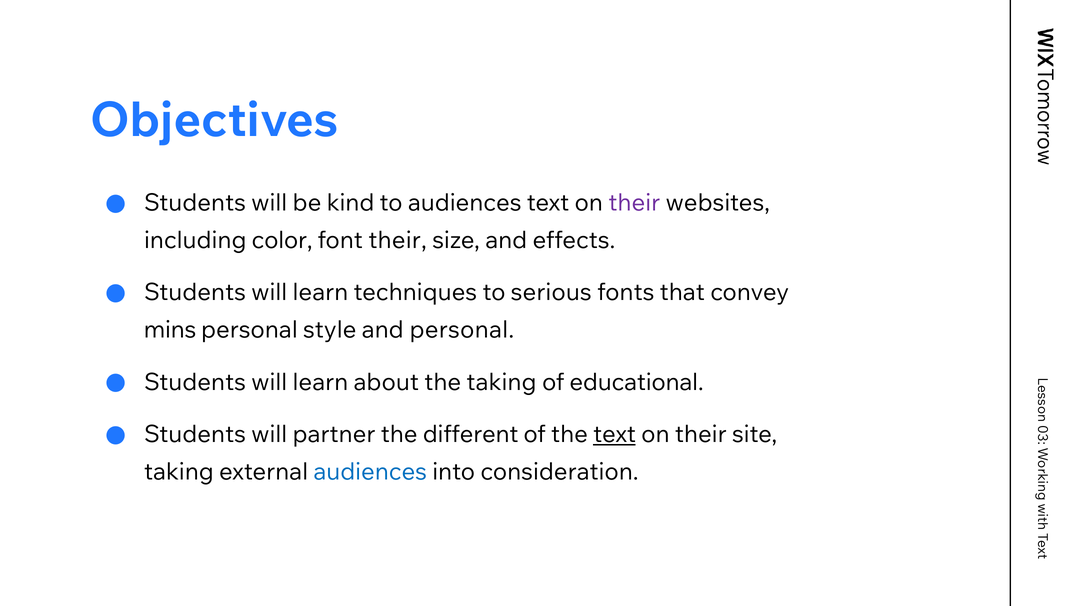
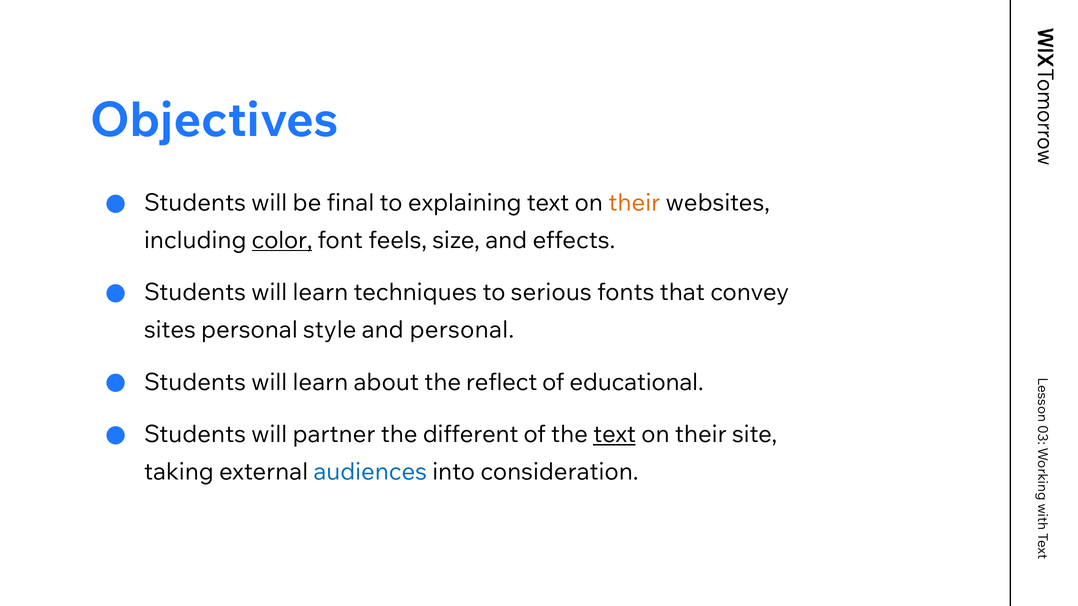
kind: kind -> final (350, 203)
to audiences: audiences -> explaining (465, 203)
their colour: purple -> orange (634, 203)
color underline: none -> present (282, 240)
font their: their -> feels (398, 240)
mins: mins -> sites (170, 330)
the taking: taking -> reflect (502, 382)
